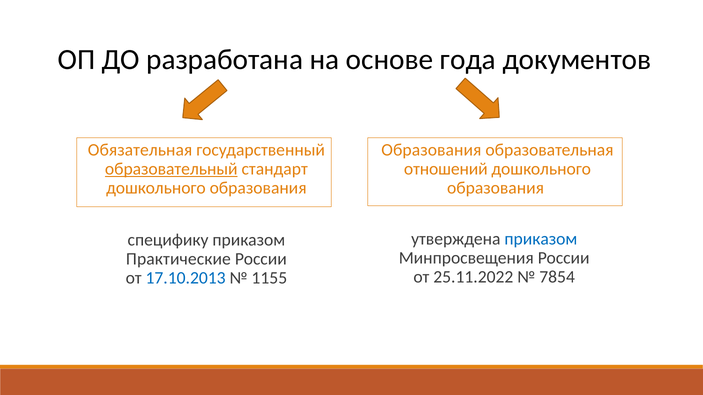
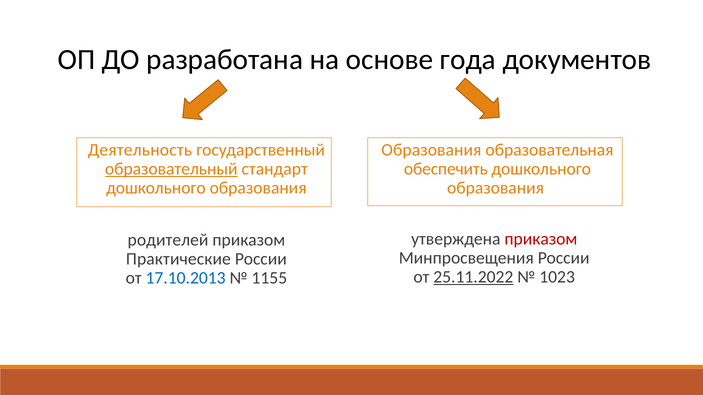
Обязательная: Обязательная -> Деятельность (140, 150)
отношений: отношений -> обеспечить (446, 169)
приказом colour: blue -> red (541, 239)
специфику: специфику -> родителей (168, 240)
25.11.2022 underline: none -> present (473, 277)
7854: 7854 -> 1023 (557, 277)
